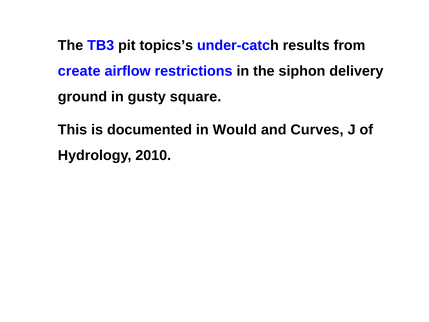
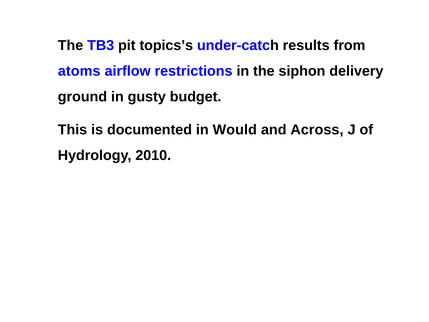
create: create -> atoms (79, 71)
square: square -> budget (196, 97)
Curves: Curves -> Across (317, 130)
